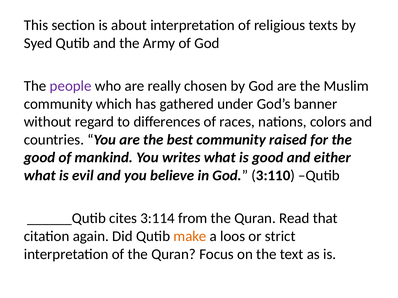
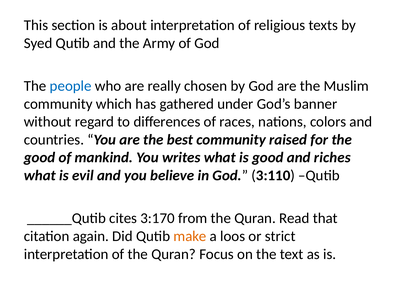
people colour: purple -> blue (71, 86)
either: either -> riches (332, 158)
3:114: 3:114 -> 3:170 (158, 219)
